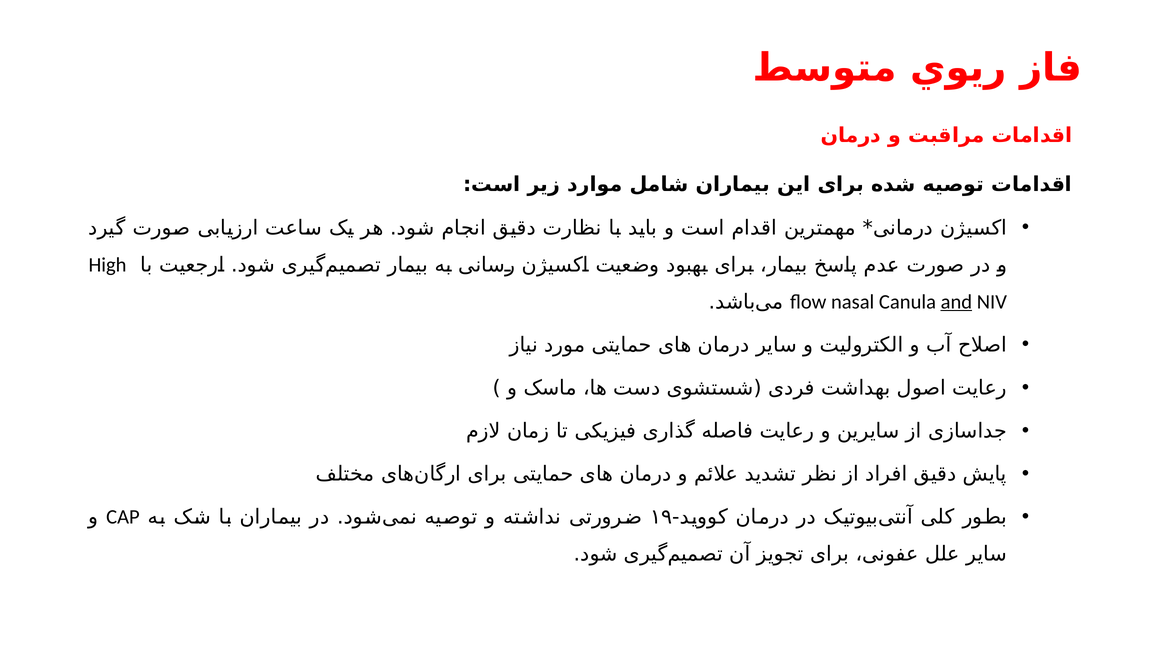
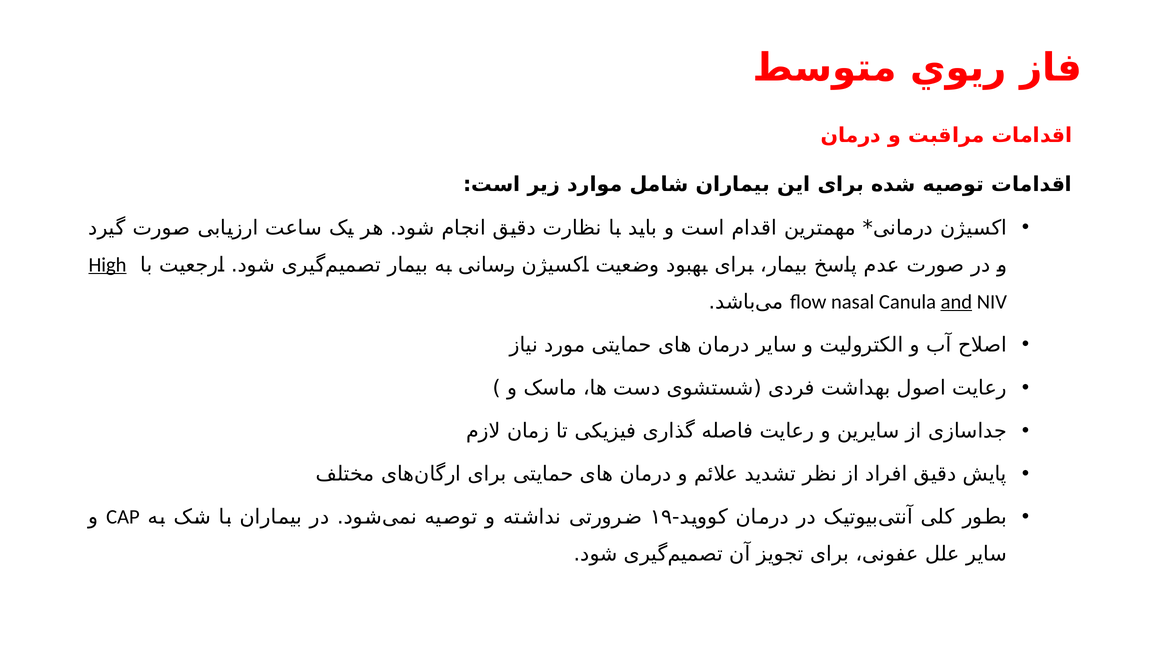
High underline: none -> present (107, 265)
